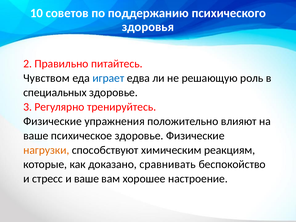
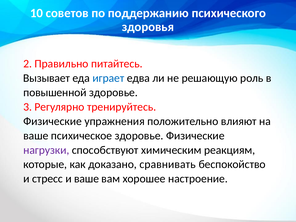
Чувством: Чувством -> Вызывает (47, 78)
специальных: специальных -> повышенной (55, 92)
нагрузки colour: orange -> purple (46, 150)
